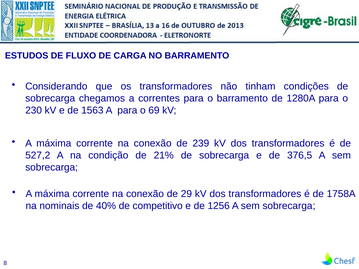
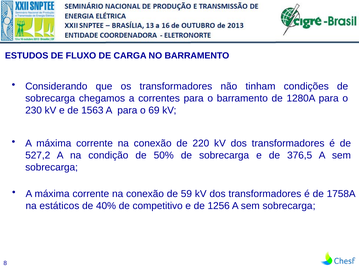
239: 239 -> 220 (201, 144)
21%: 21% -> 50% (164, 156)
29: 29 -> 59 (186, 194)
nominais: nominais -> estáticos (59, 206)
